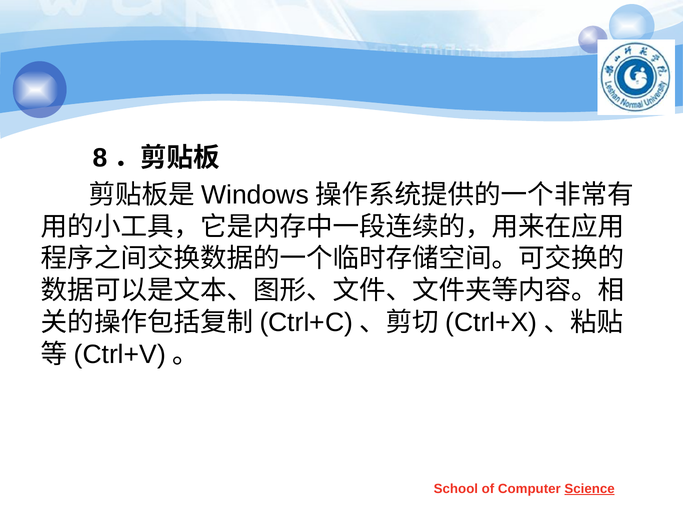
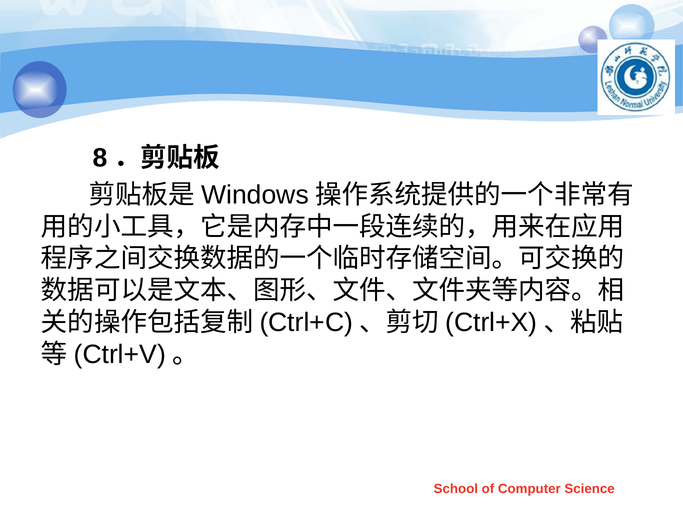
Science underline: present -> none (590, 489)
